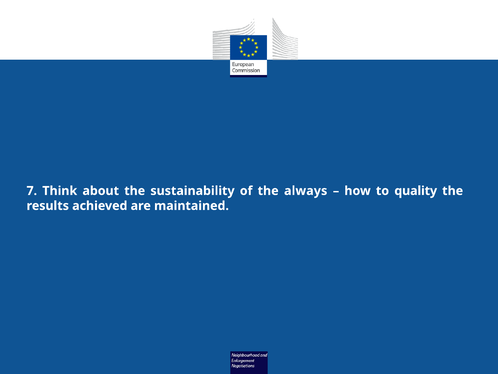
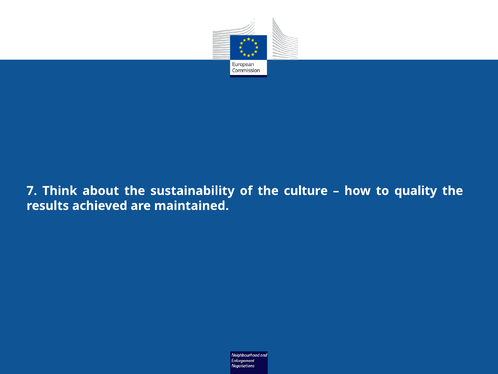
always: always -> culture (306, 191)
